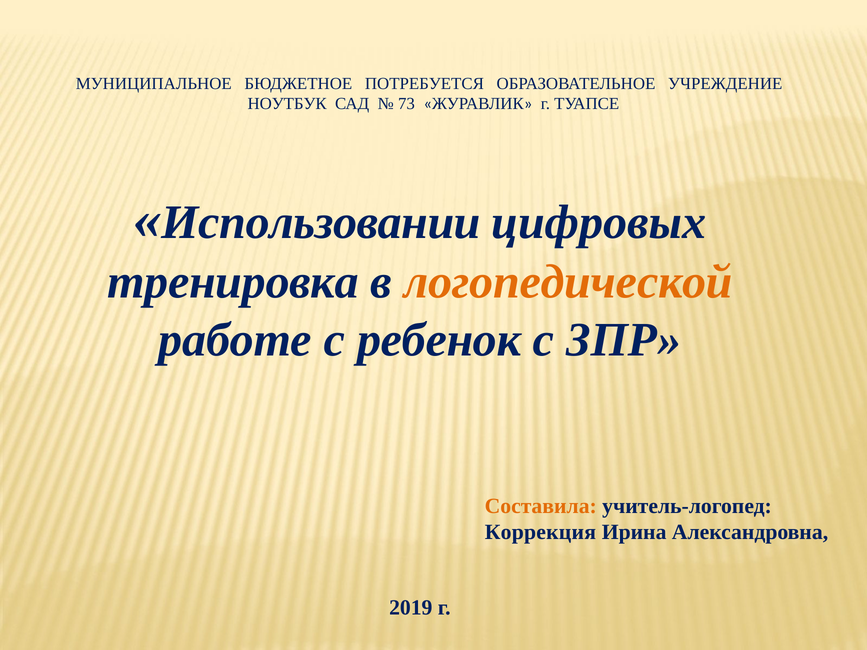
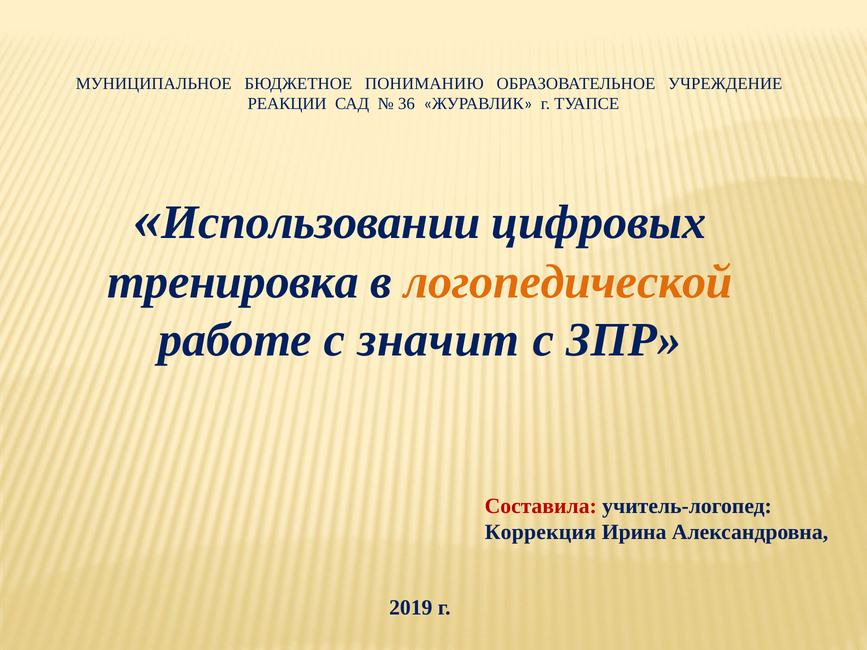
ПОТРЕБУЕТСЯ: ПОТРЕБУЕТСЯ -> ПОНИМАНИЮ (424, 84)
НОУТБУК: НОУТБУК -> РЕАКЦИИ (287, 104)
73: 73 -> 36 (406, 104)
ребенок: ребенок -> значит (439, 340)
Составила colour: orange -> red (541, 506)
